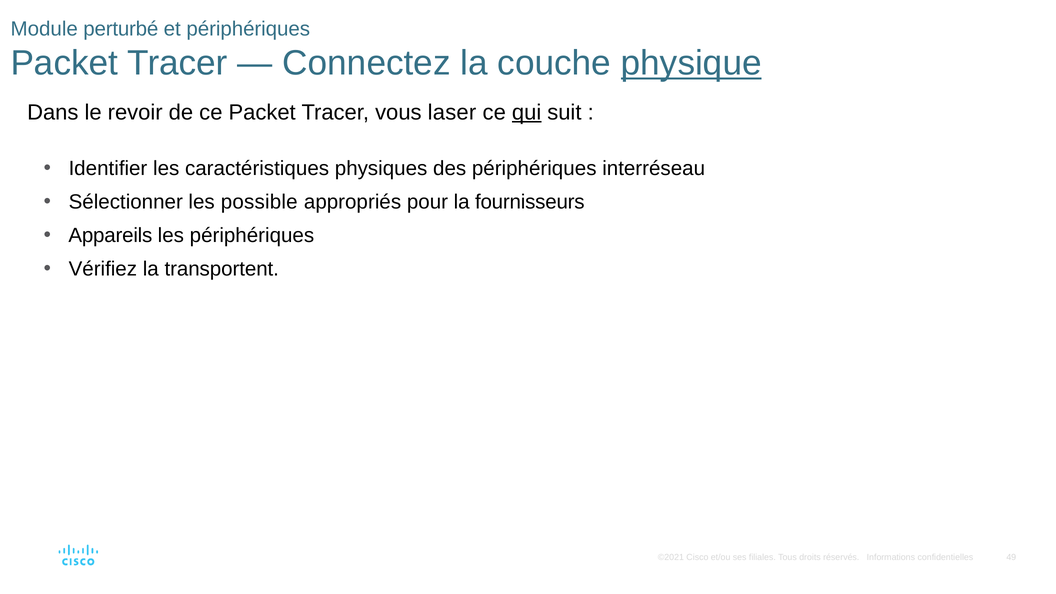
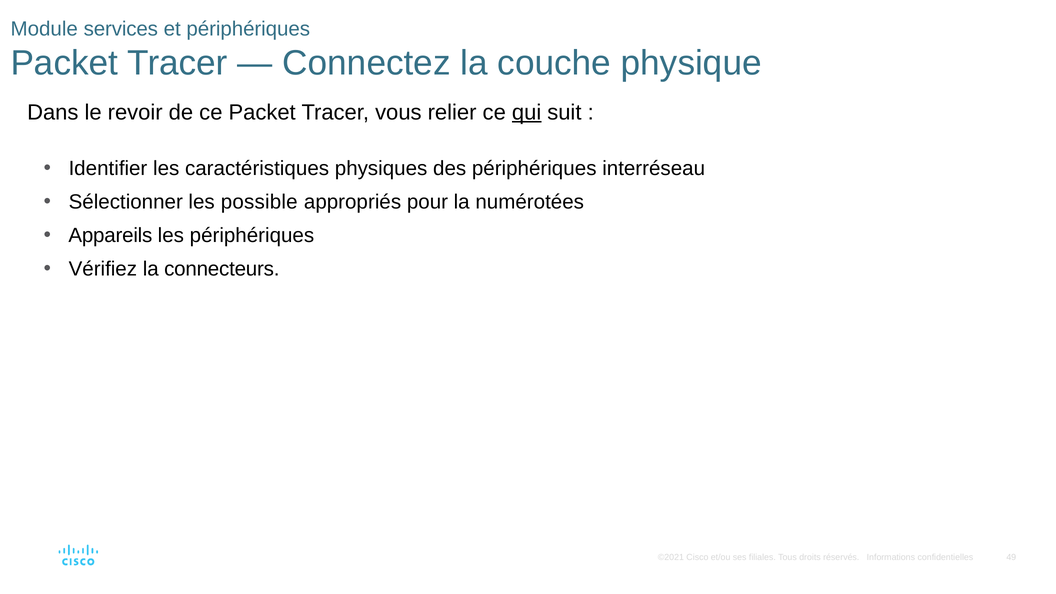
perturbé: perturbé -> services (121, 29)
physique underline: present -> none (691, 63)
laser: laser -> relier (452, 112)
fournisseurs: fournisseurs -> numérotées (530, 202)
transportent: transportent -> connecteurs (222, 269)
